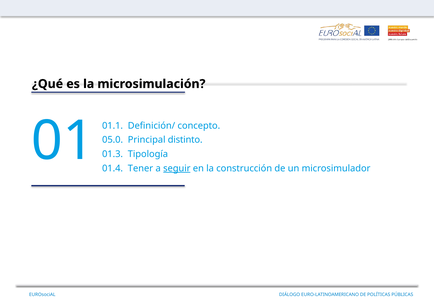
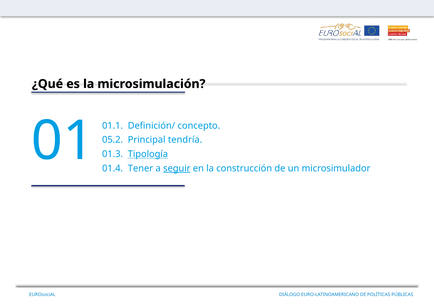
05.0: 05.0 -> 05.2 (113, 140)
distinto: distinto -> tendría (185, 140)
Tipología underline: none -> present (148, 154)
